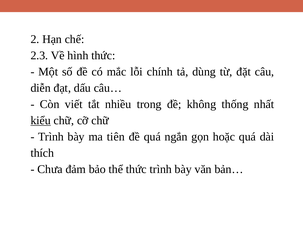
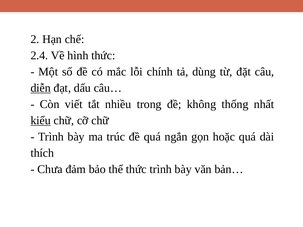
2.3: 2.3 -> 2.4 (39, 56)
diễn underline: none -> present (41, 88)
tiên: tiên -> trúc (116, 137)
